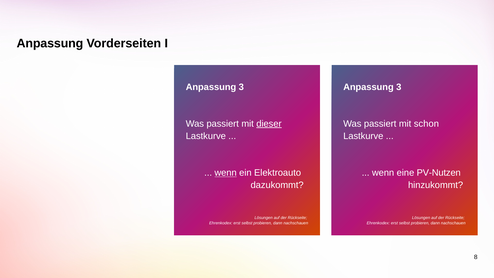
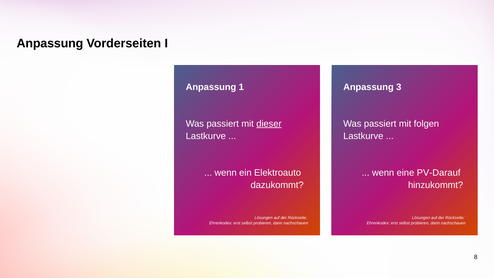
3: 3 -> 1 (241, 87)
schon: schon -> folgen (426, 124)
wenn underline: present -> none (226, 173)
PV-Nutzen: PV-Nutzen -> PV-Darauf (439, 173)
